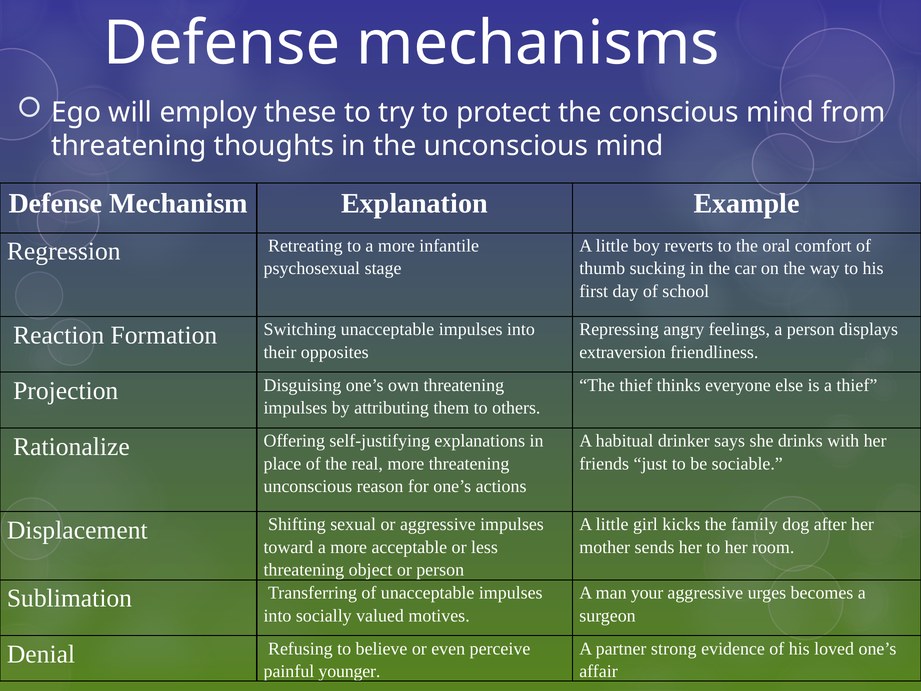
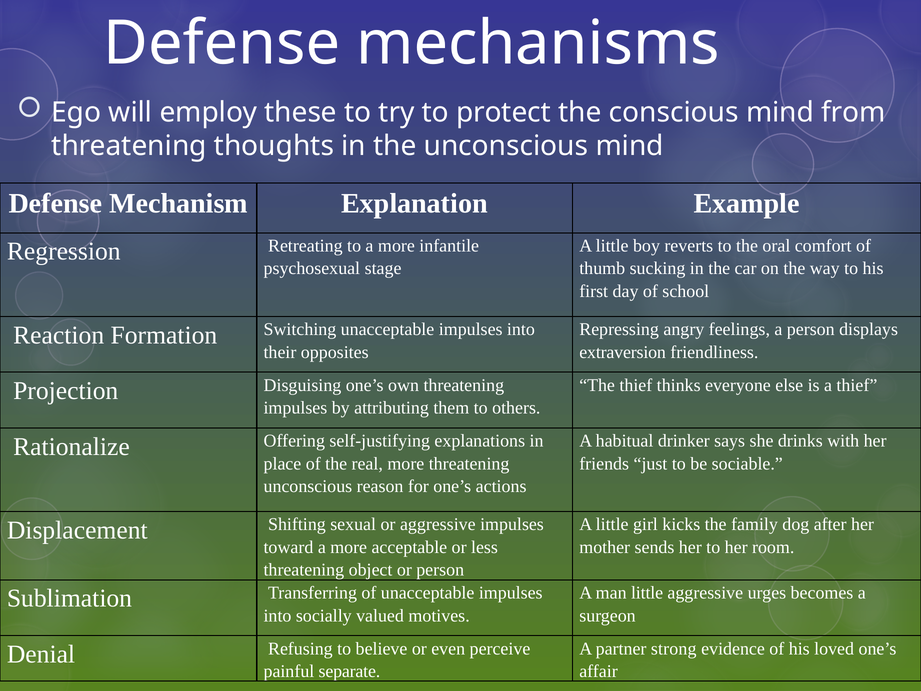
man your: your -> little (647, 593)
younger: younger -> separate (349, 671)
